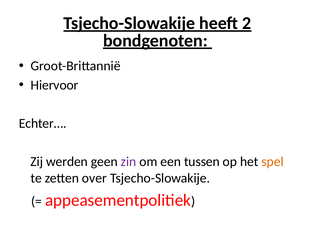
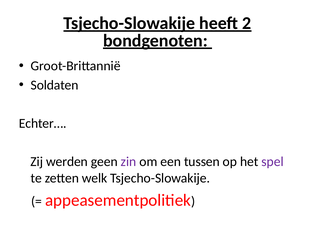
Hiervoor: Hiervoor -> Soldaten (55, 85)
spel colour: orange -> purple (273, 161)
over: over -> welk (95, 178)
